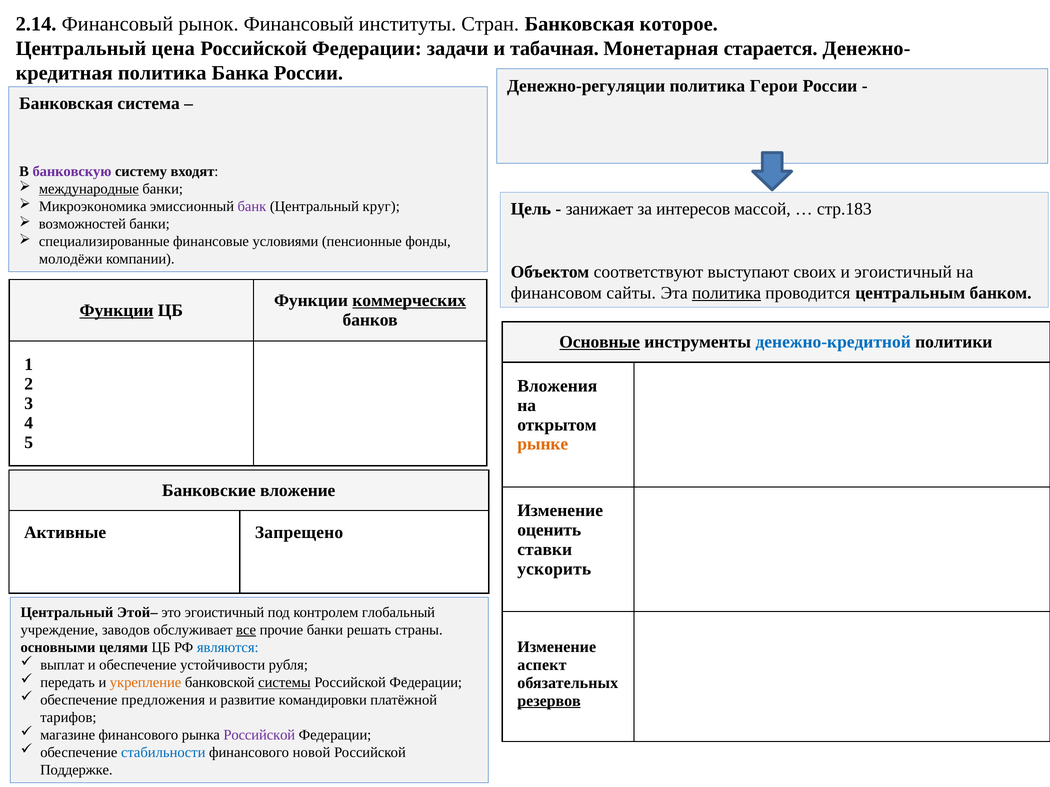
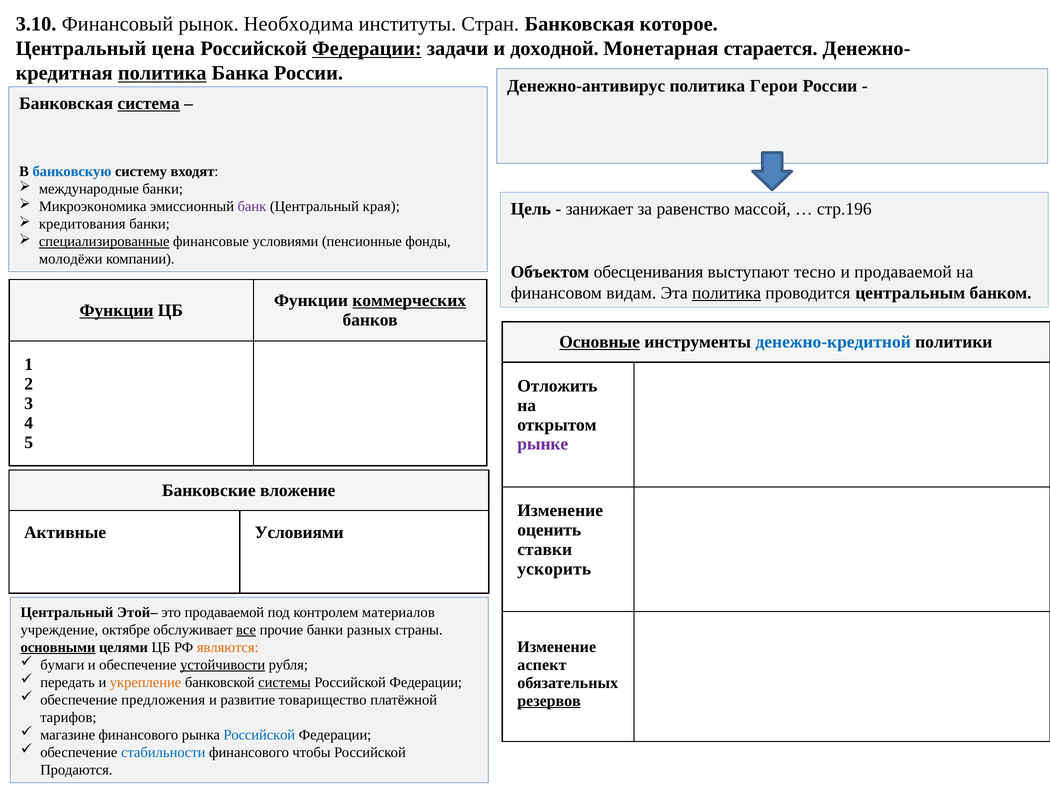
2.14: 2.14 -> 3.10 (36, 24)
рынок Финансовый: Финансовый -> Необходима (299, 24)
Федерации underline: none -> present (367, 49)
табачная: табачная -> доходной (554, 49)
политика underline: none -> present (162, 73)
Денежно-регуляции: Денежно-регуляции -> Денежно-антивирус (586, 86)
система underline: none -> present (149, 104)
банковскую colour: purple -> blue (72, 172)
международные underline: present -> none (89, 189)
круг: круг -> края (381, 207)
интересов: интересов -> равенство (693, 209)
стр.183: стр.183 -> стр.196 (844, 209)
возможностей: возможностей -> кредитования (82, 224)
специализированные underline: none -> present (104, 242)
соответствуют: соответствуют -> обесценивания (649, 272)
своих: своих -> тесно (815, 272)
и эгоистичный: эгоистичный -> продаваемой (903, 272)
сайты: сайты -> видам (631, 293)
Вложения: Вложения -> Отложить (557, 386)
рынке colour: orange -> purple (543, 444)
Активные Запрещено: Запрещено -> Условиями (299, 533)
это эгоистичный: эгоистичный -> продаваемой (224, 613)
глобальный: глобальный -> материалов (398, 613)
заводов: заводов -> октябре (126, 630)
решать: решать -> разных (369, 630)
основными underline: none -> present (58, 648)
являются colour: blue -> orange (228, 648)
выплат: выплат -> бумаги (62, 665)
устойчивости underline: none -> present (223, 665)
командировки: командировки -> товарищество (323, 700)
Российской colour: purple -> blue (259, 735)
новой: новой -> чтобы (312, 753)
Поддержке: Поддержке -> Продаются (76, 770)
